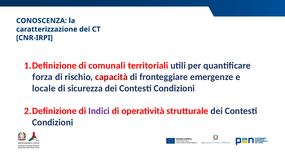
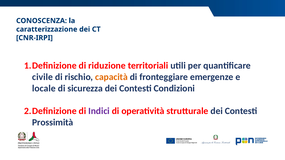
comunali: comunali -> riduzione (107, 66)
forza: forza -> civile (43, 77)
capacità colour: red -> orange (111, 77)
Condizioni: Condizioni -> Prossimità (53, 123)
